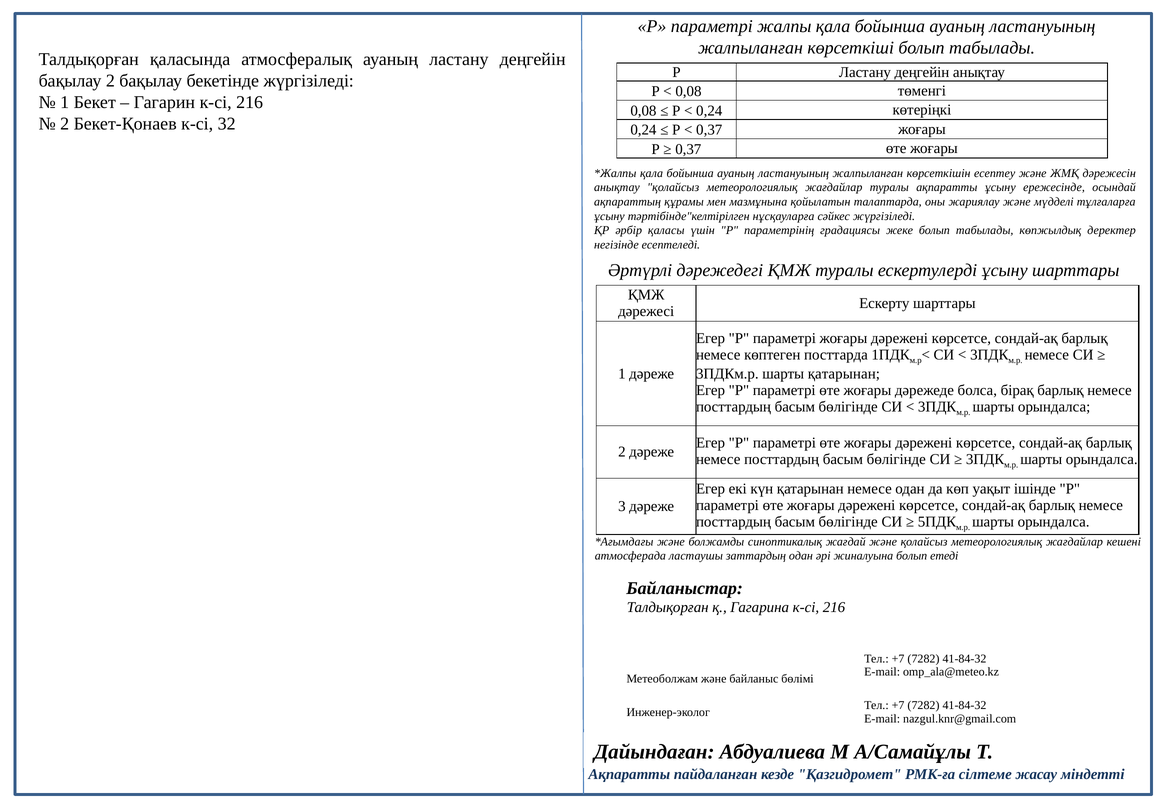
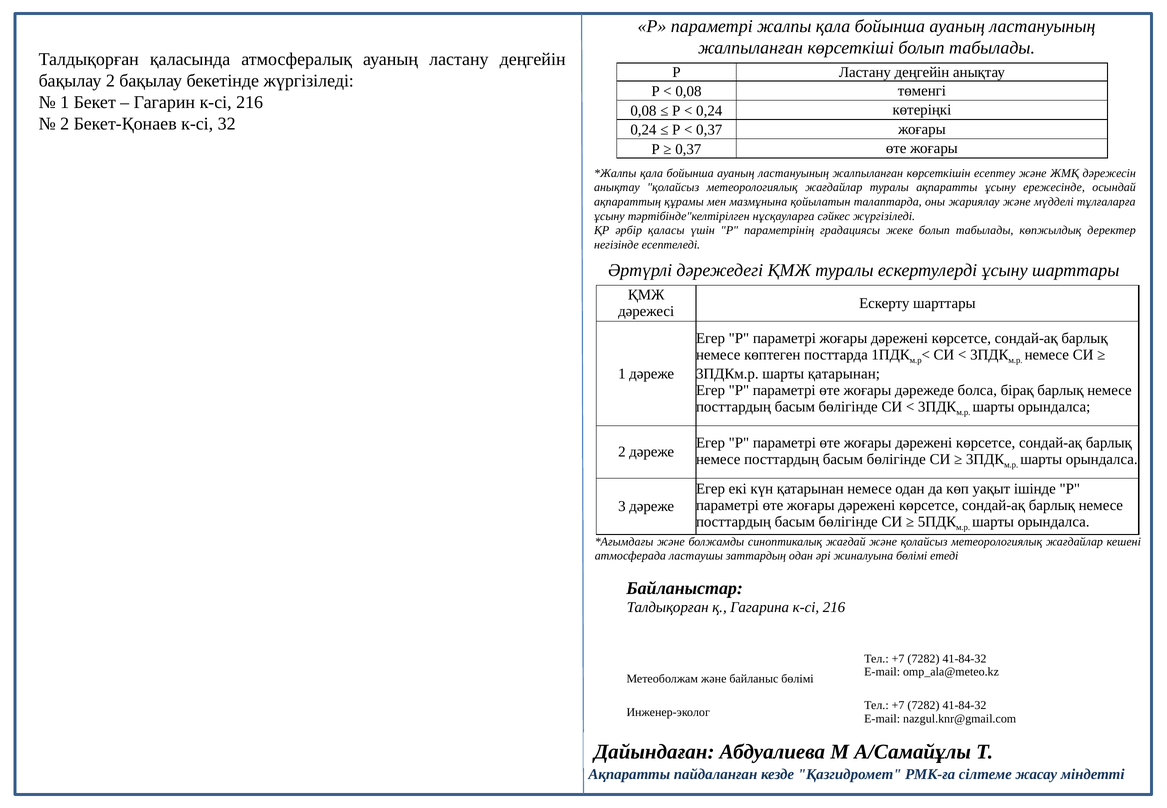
жиналуына болып: болып -> бөлімі (912, 556)
